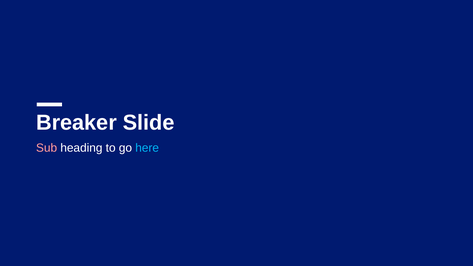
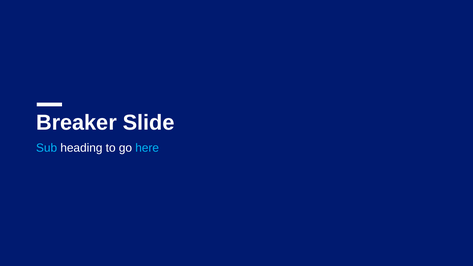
Sub colour: pink -> light blue (47, 148)
